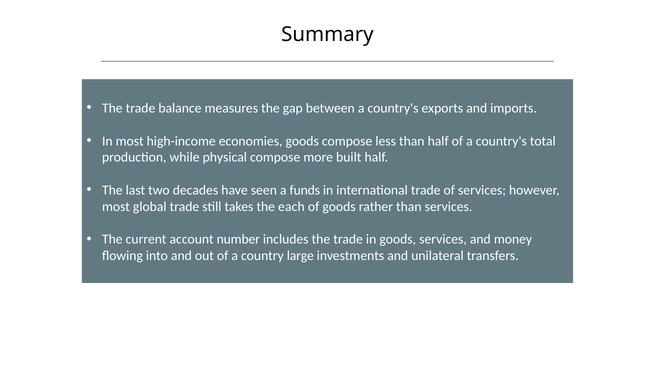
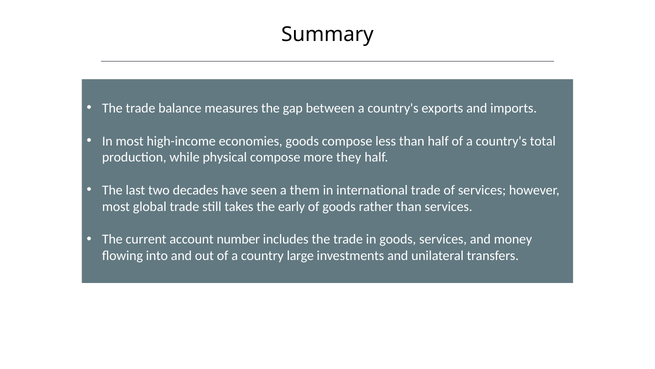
built: built -> they (349, 157)
funds: funds -> them (305, 190)
each: each -> early (292, 206)
